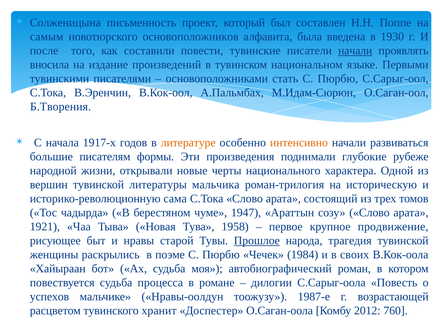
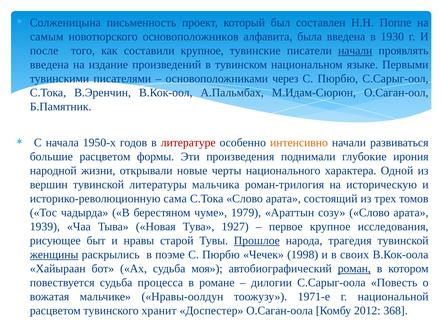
составили повести: повести -> крупное (202, 51)
вносила: вносила -> введена (49, 65)
стать: стать -> через (285, 79)
Б.Творения: Б.Творения -> Б.Памятник (61, 107)
1917-х: 1917-х -> 1950-х (99, 142)
литературе colour: orange -> red (188, 142)
большие писателям: писателям -> расцветом (105, 156)
рубеже: рубеже -> ирония (411, 156)
1947: 1947 -> 1979 (246, 212)
1921: 1921 -> 1939 (45, 226)
1958: 1958 -> 1927 (235, 226)
продвижение: продвижение -> исследования (393, 226)
женщины underline: none -> present (54, 254)
1984: 1984 -> 1998 (303, 254)
роман underline: none -> present (354, 268)
успехов: успехов -> вожатая (50, 296)
1987-е: 1987-е -> 1971-е (314, 296)
возрастающей: возрастающей -> национальной (393, 296)
760: 760 -> 368 (396, 310)
